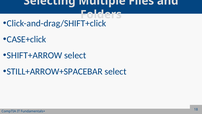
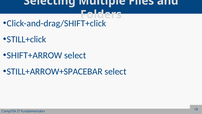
CASE+click: CASE+click -> STILL+click (26, 39)
